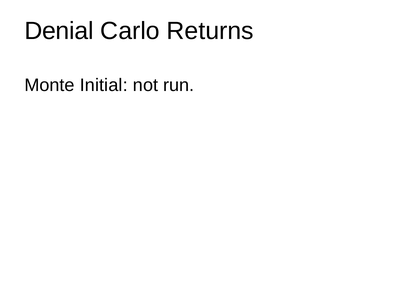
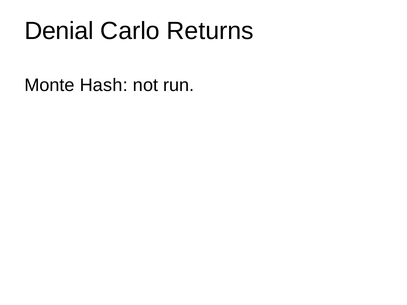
Initial: Initial -> Hash (104, 85)
